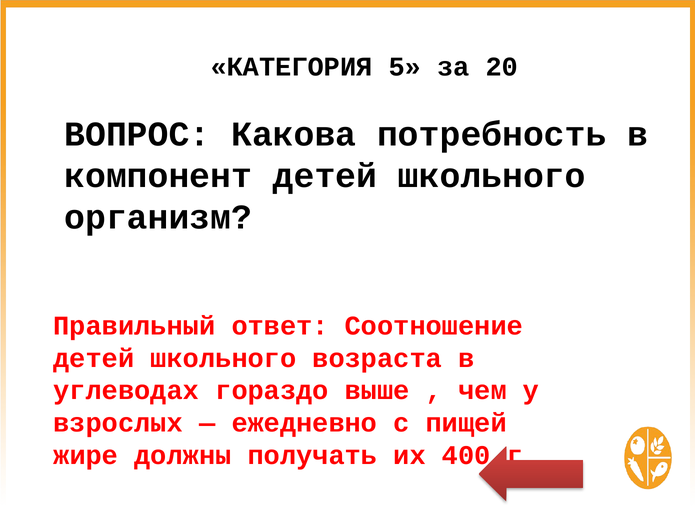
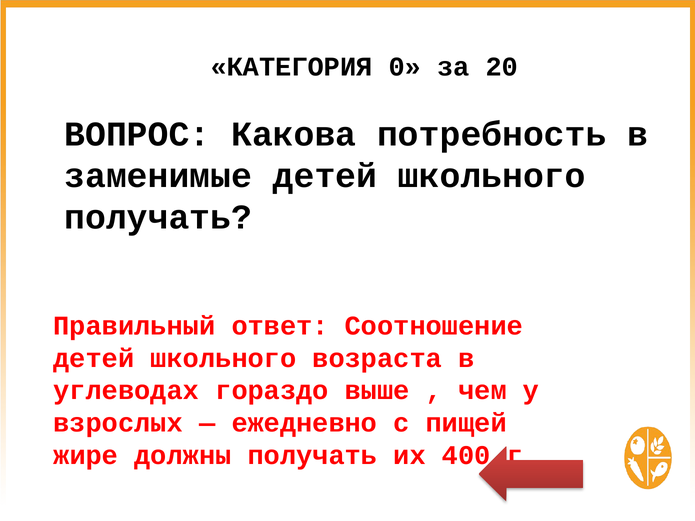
5: 5 -> 0 (405, 67)
компонент: компонент -> заменимые (158, 176)
организм: организм -> получать (158, 218)
